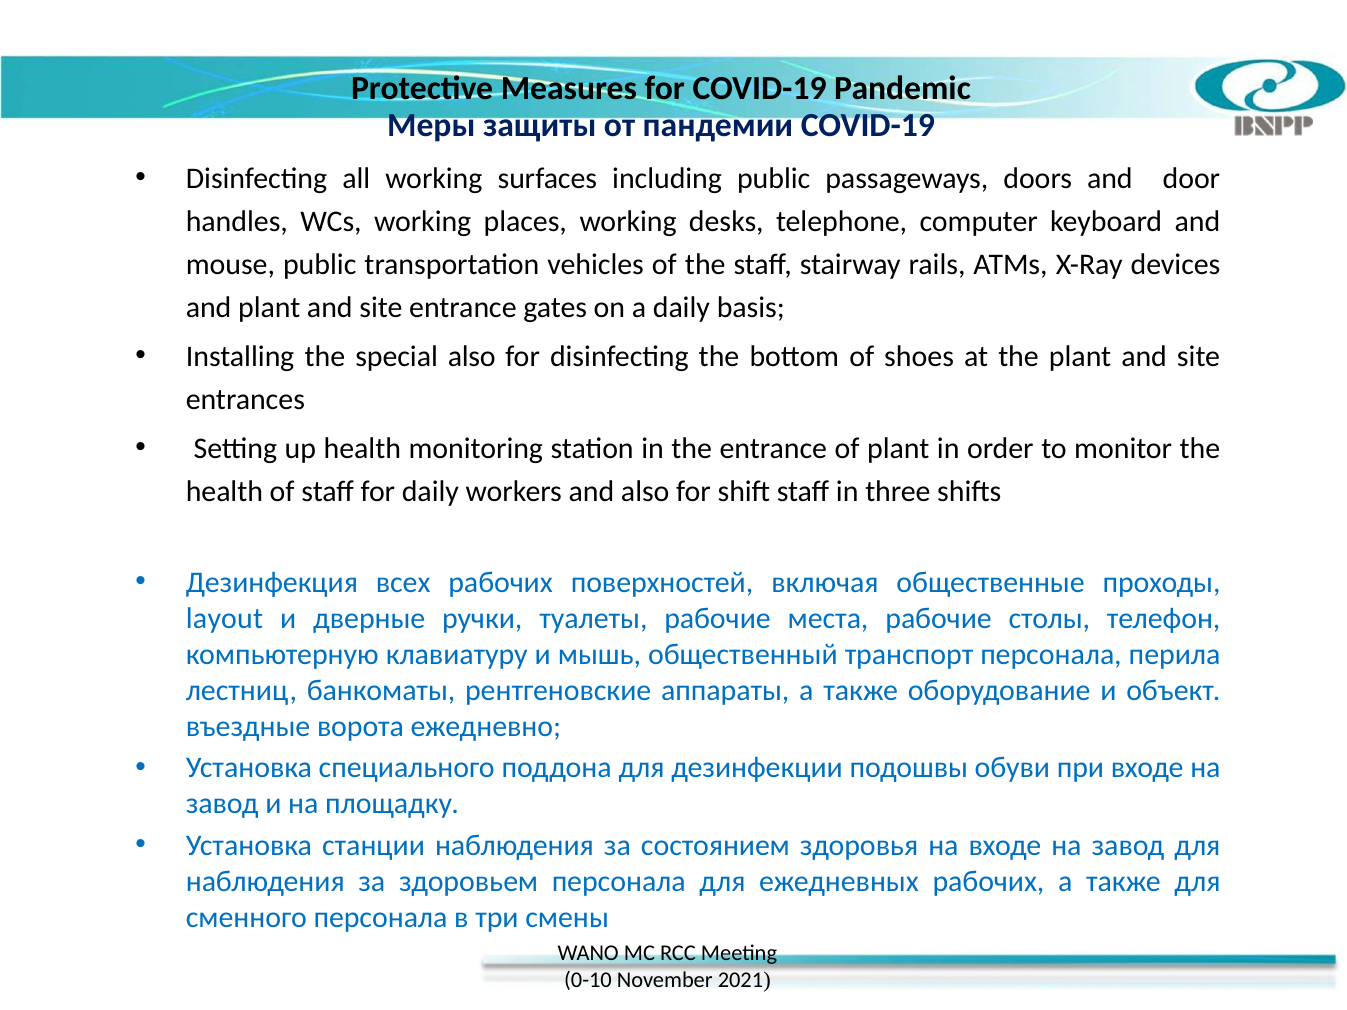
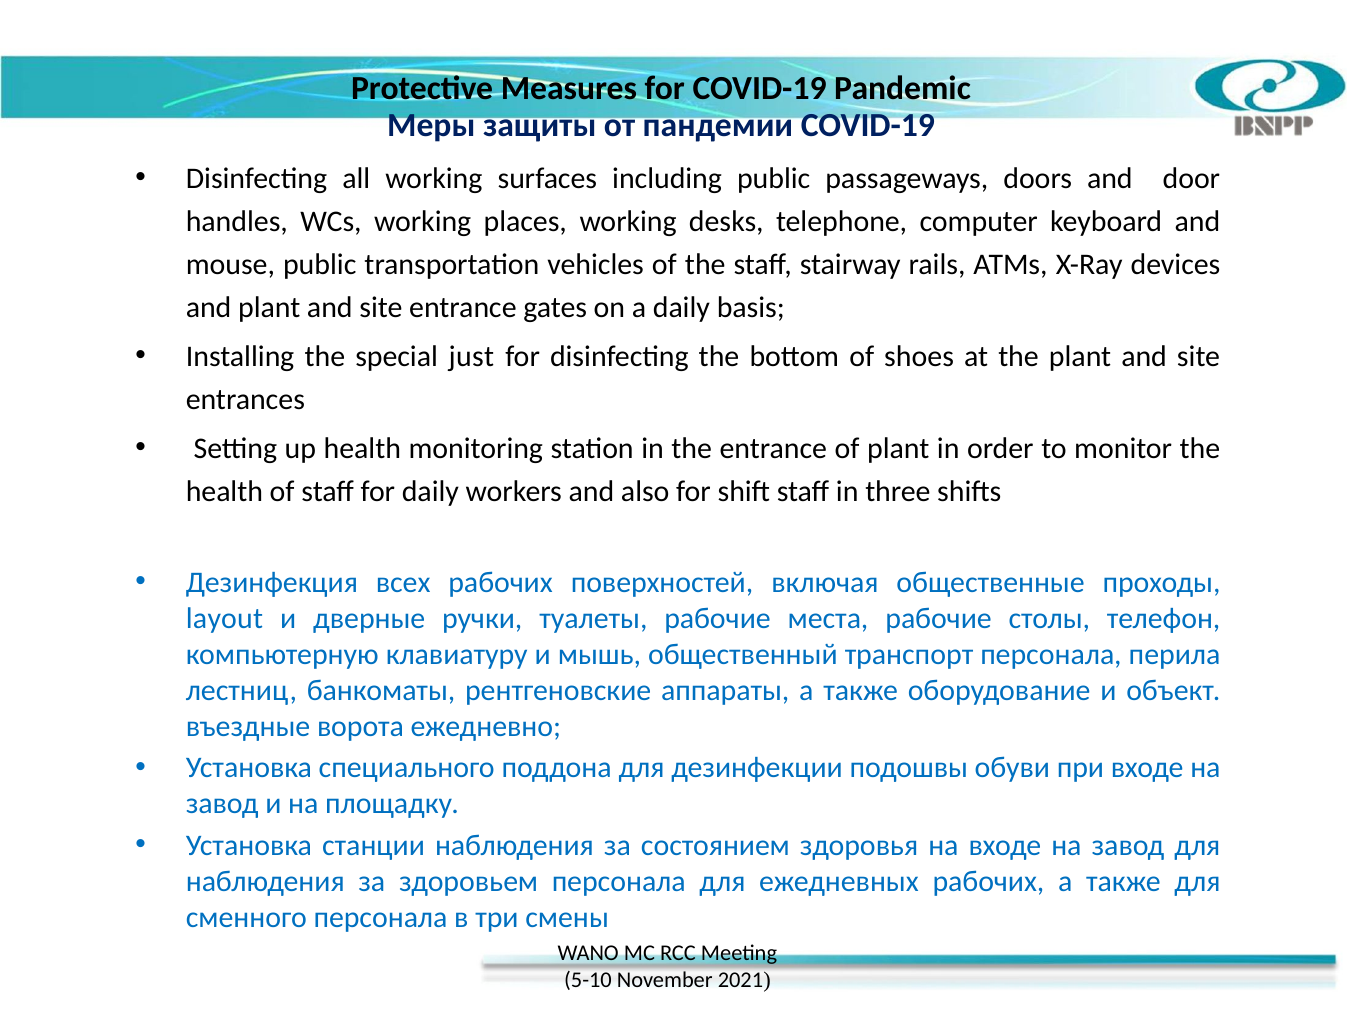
special also: also -> just (471, 357)
0-10: 0-10 -> 5-10 (588, 980)
